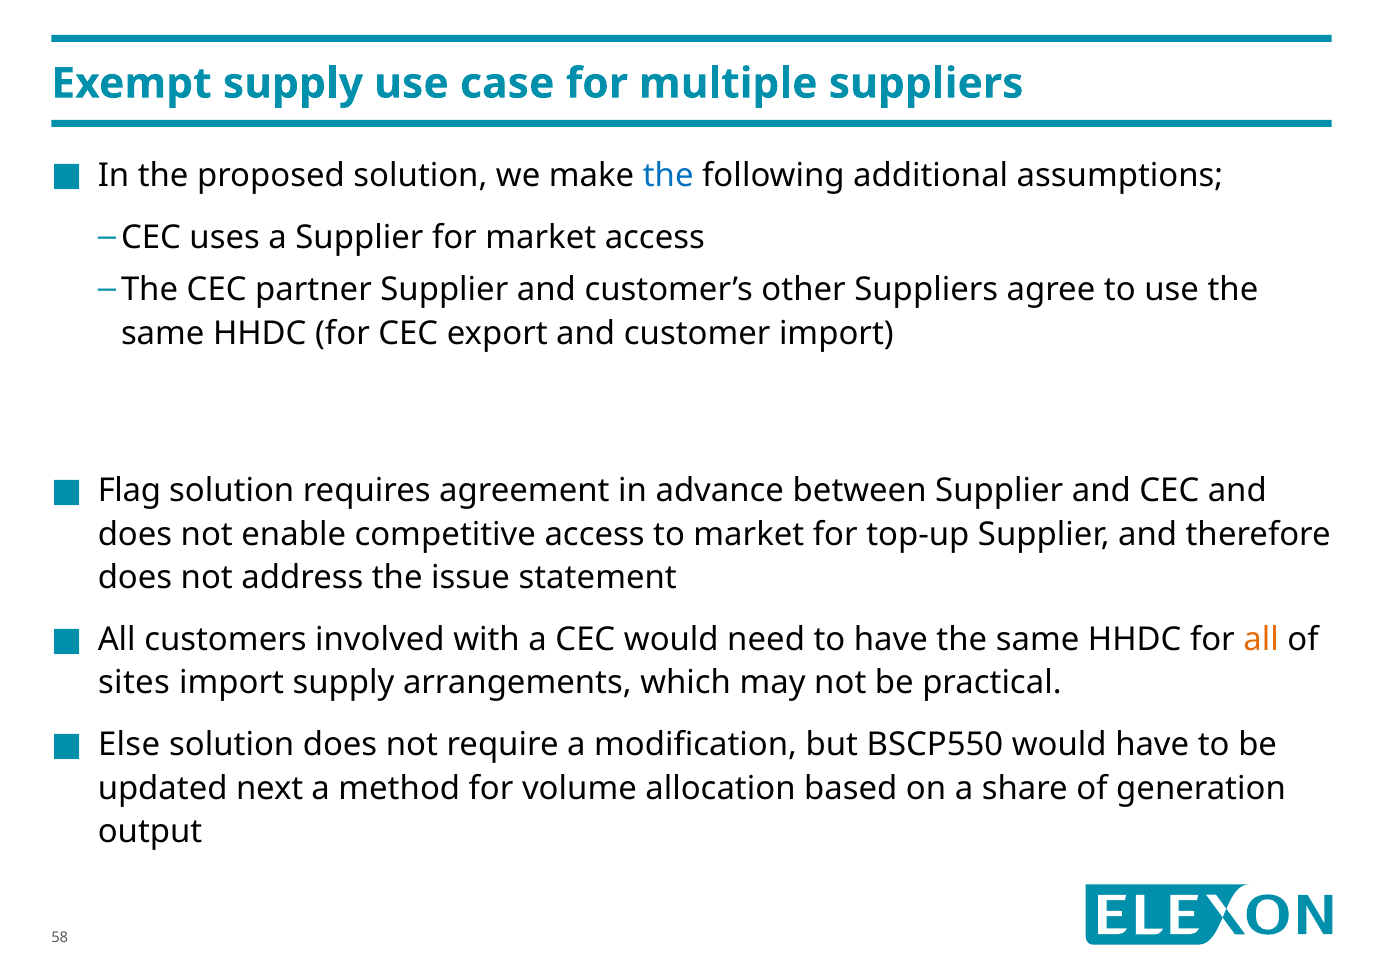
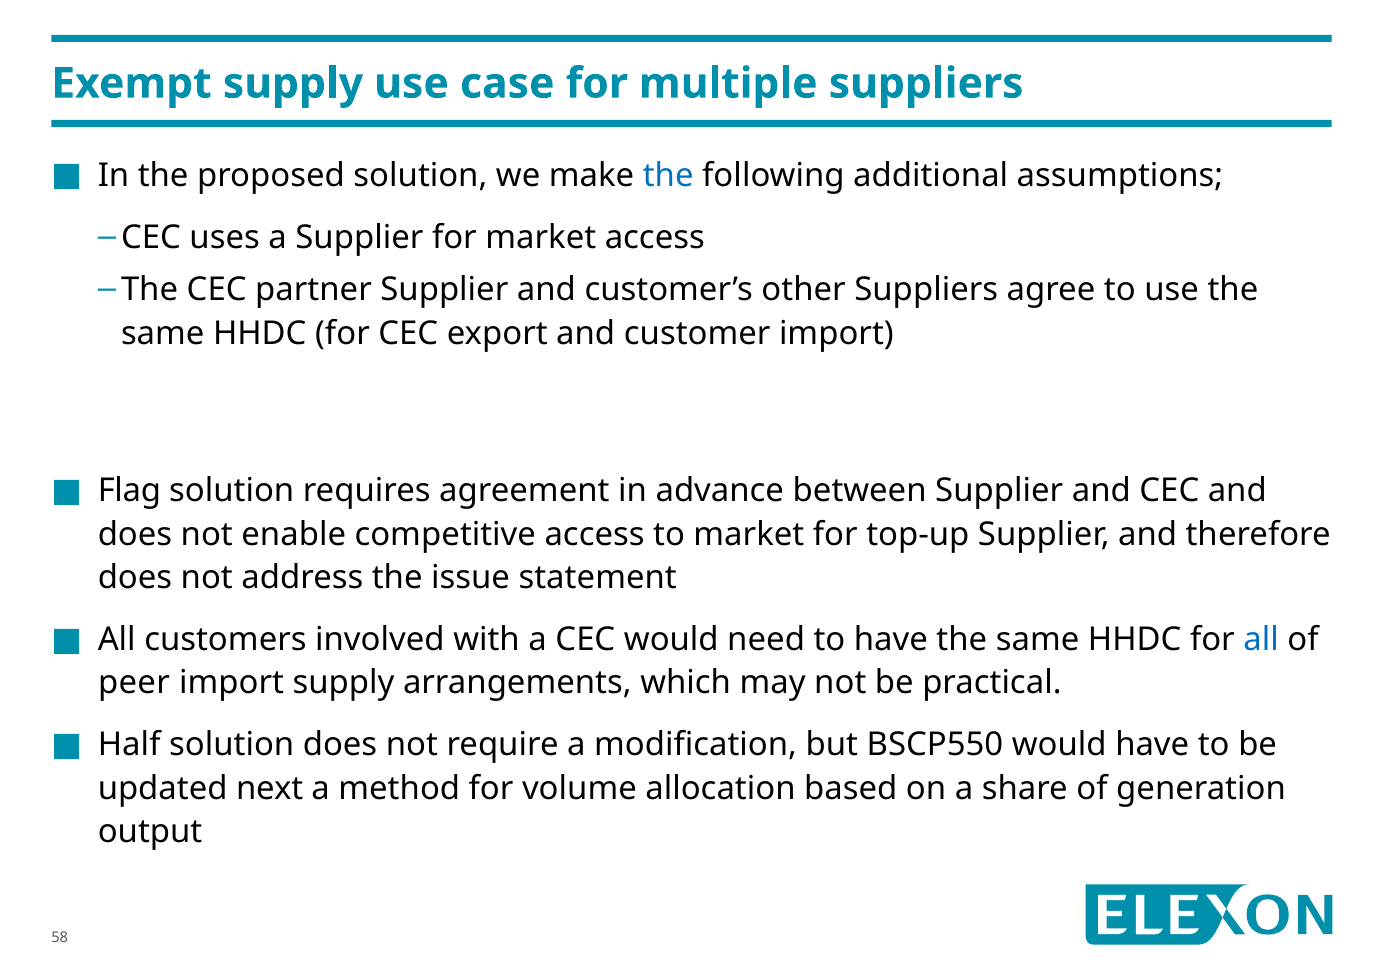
all colour: orange -> blue (1261, 640)
sites: sites -> peer (134, 683)
Else: Else -> Half (129, 745)
